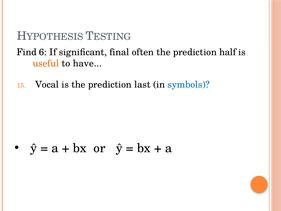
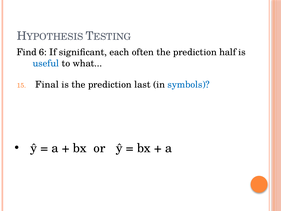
final: final -> each (119, 52)
useful colour: orange -> blue (46, 63)
have: have -> what (87, 63)
Vocal: Vocal -> Final (47, 84)
